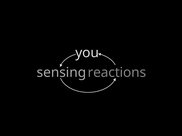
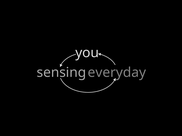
reactions: reactions -> everyday (117, 73)
